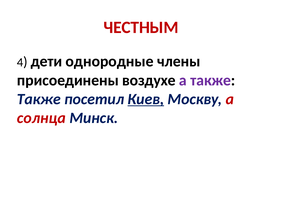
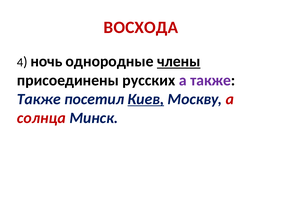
ЧЕСТНЫМ: ЧЕСТНЫМ -> ВОСХОДА (141, 27)
дети: дети -> ночь (46, 61)
члены underline: none -> present (179, 61)
воздухе: воздухе -> русских (149, 80)
